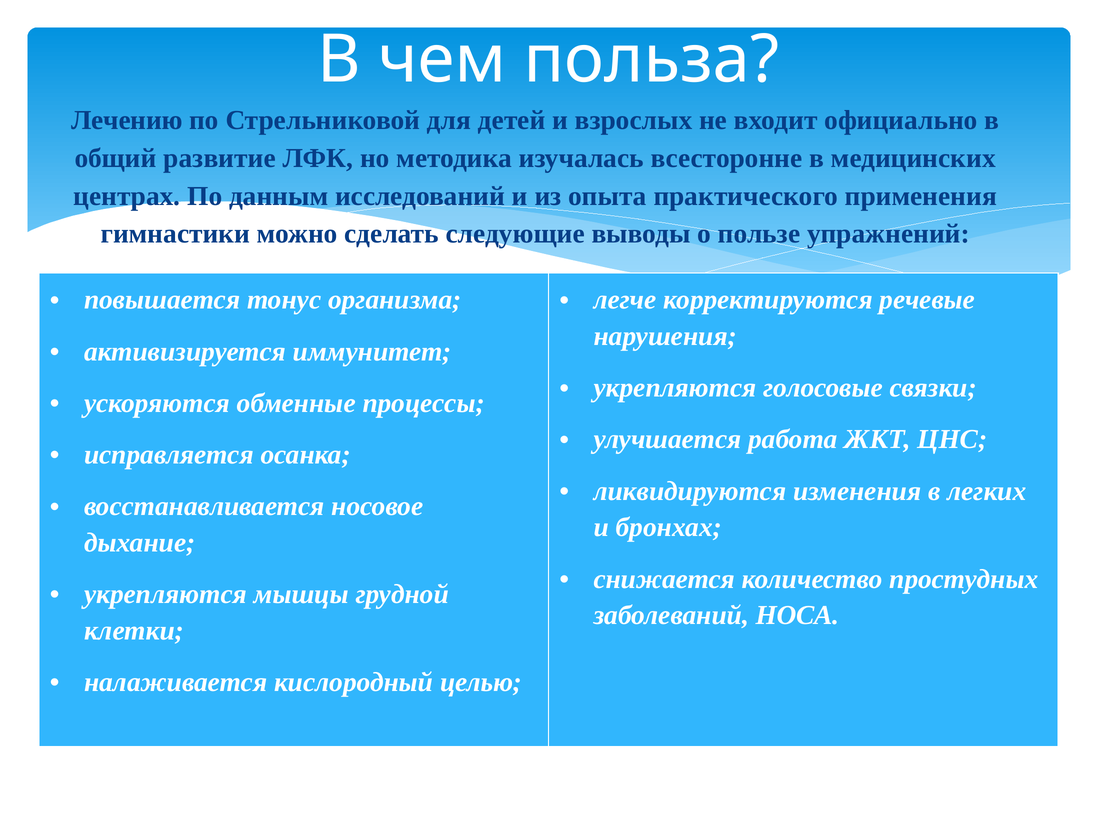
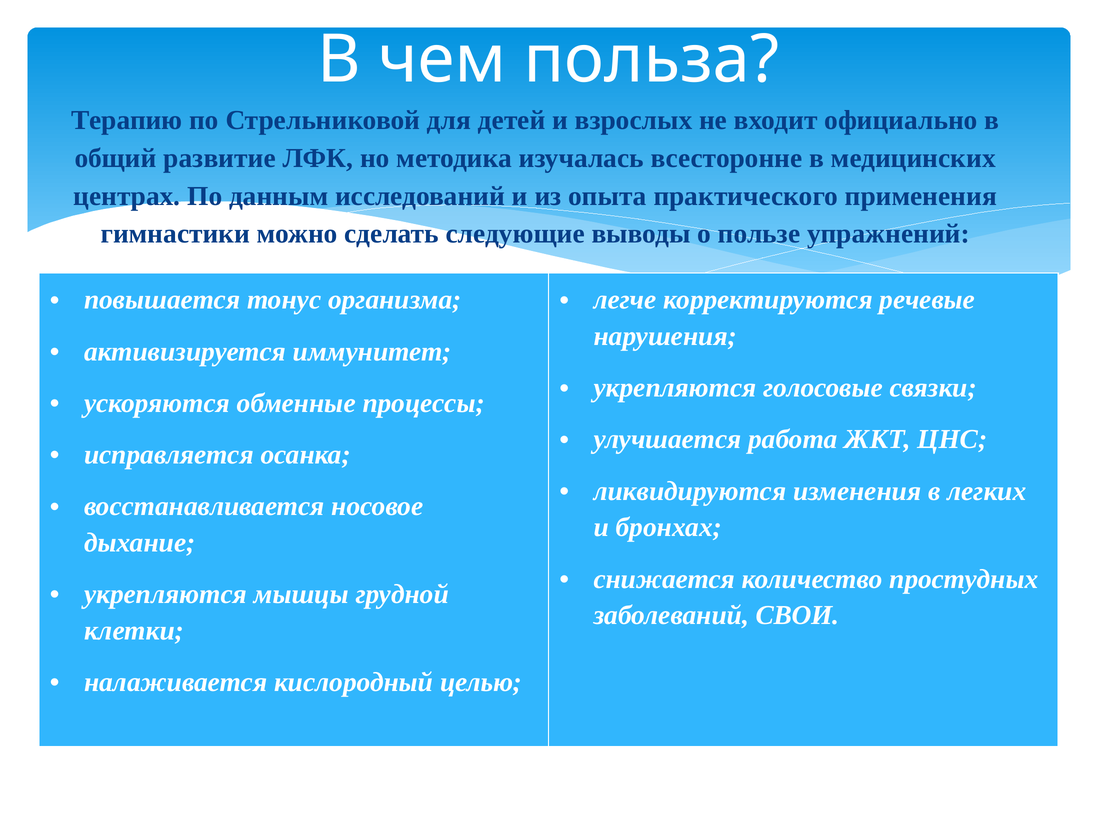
Лечению: Лечению -> Терапию (127, 121)
НОСА: НОСА -> СВОИ (798, 616)
